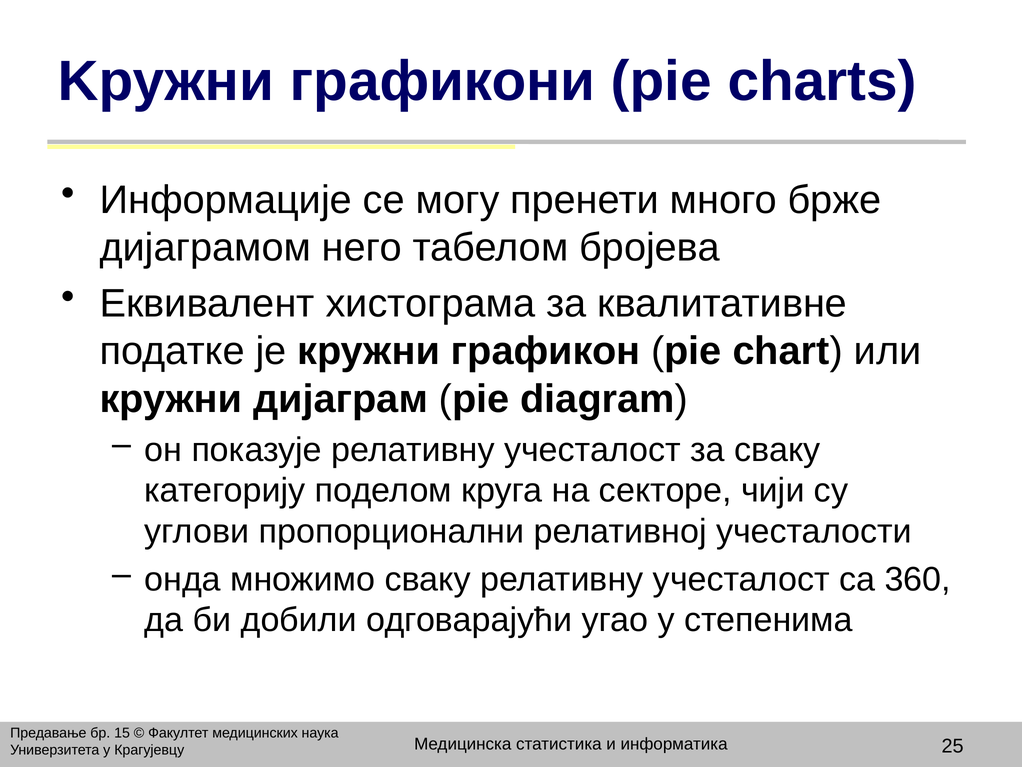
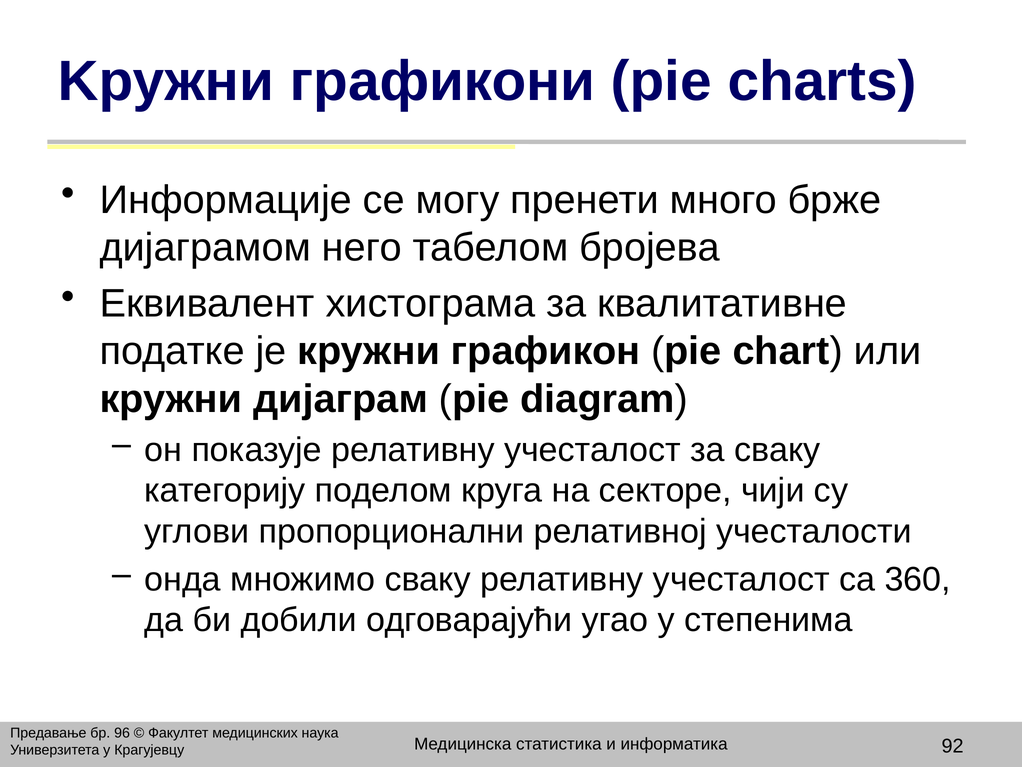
15: 15 -> 96 (122, 733)
25: 25 -> 92 (953, 746)
